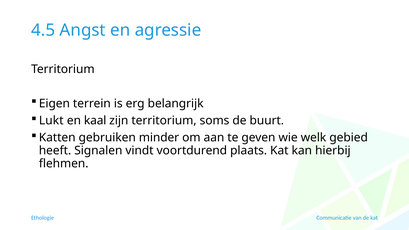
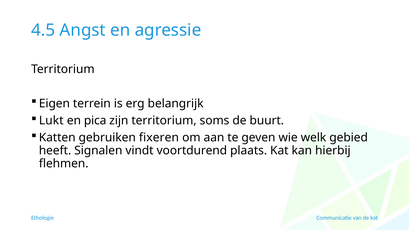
kaal: kaal -> pica (95, 121)
minder: minder -> fixeren (159, 138)
